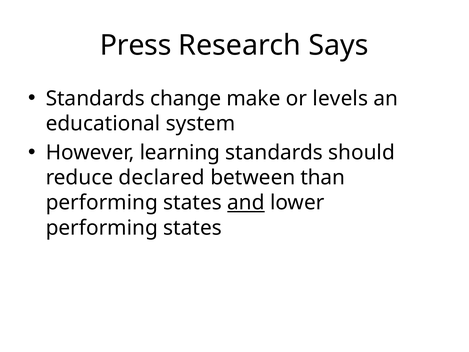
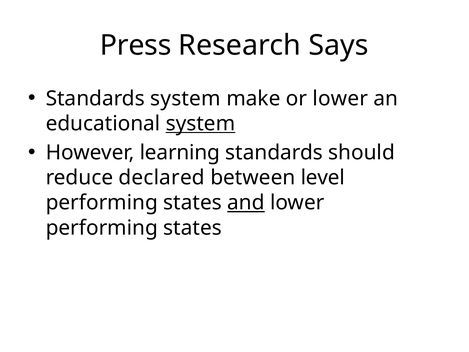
Standards change: change -> system (186, 98)
or levels: levels -> lower (340, 98)
system underline: none -> present (200, 123)
than: than -> level (323, 178)
